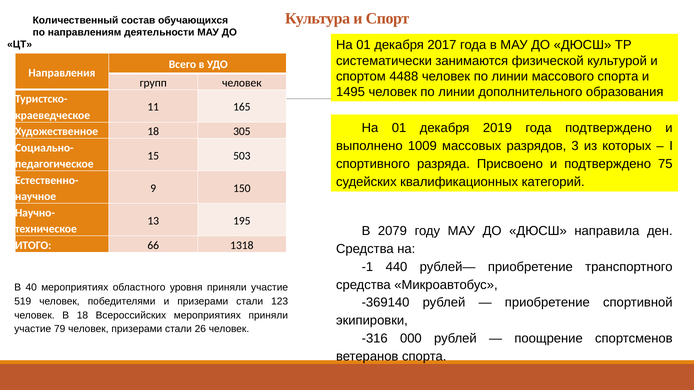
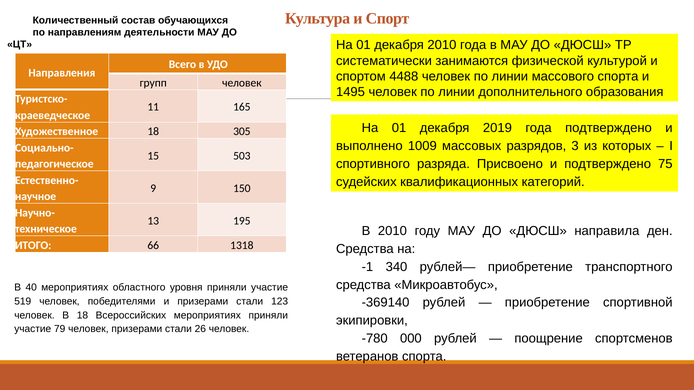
декабря 2017: 2017 -> 2010 (442, 45)
В 2079: 2079 -> 2010 (392, 231)
440: 440 -> 340 (397, 267)
-316: -316 -> -780 (375, 339)
